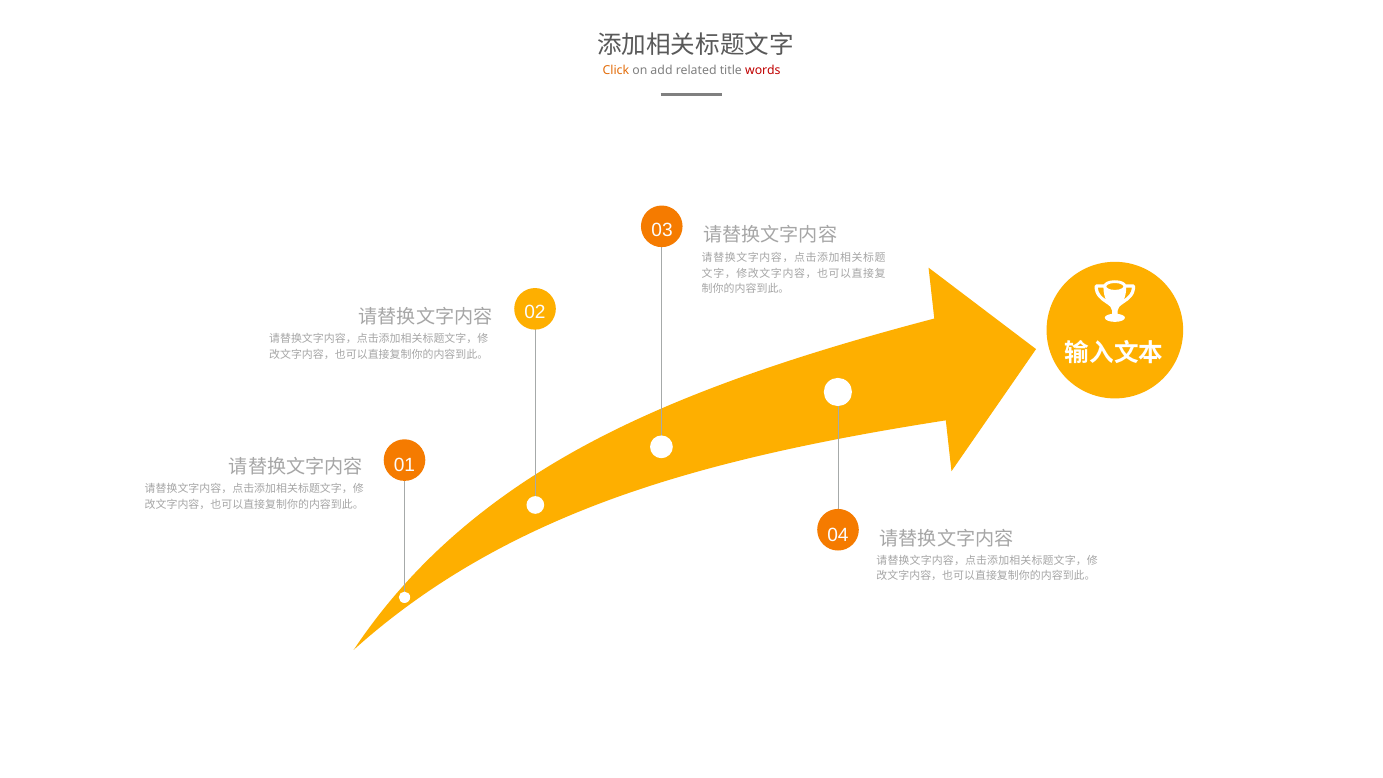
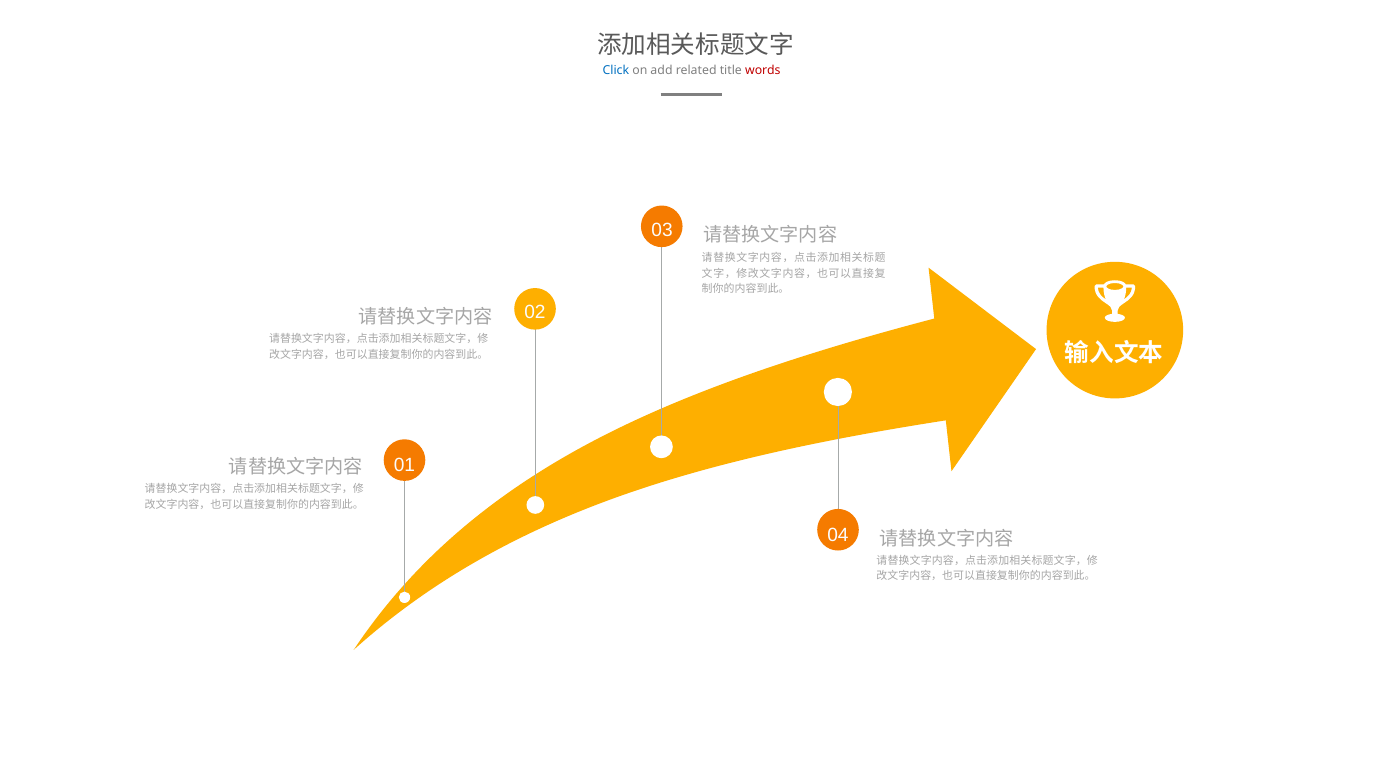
Click colour: orange -> blue (616, 71)
